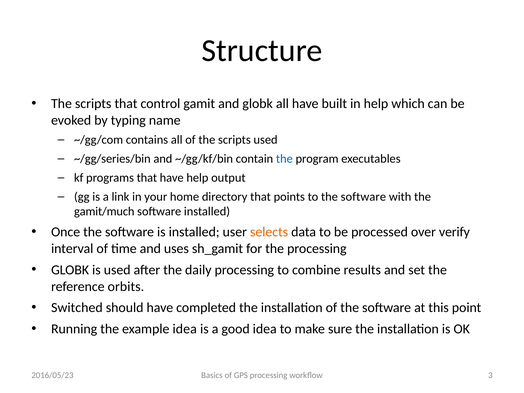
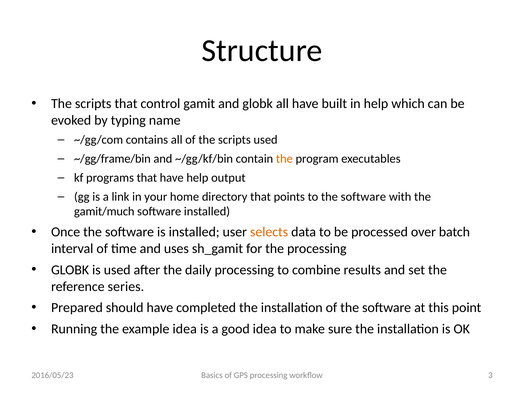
~/gg/series/bin: ~/gg/series/bin -> ~/gg/frame/bin (112, 159)
the colour: blue -> orange (284, 159)
verify: verify -> batch (454, 232)
orbits: orbits -> series (126, 286)
Switched: Switched -> Prepared (77, 308)
